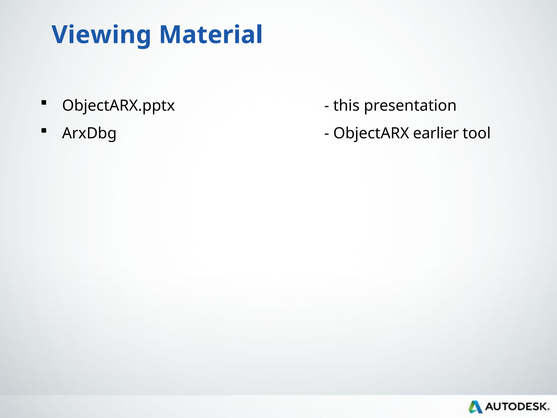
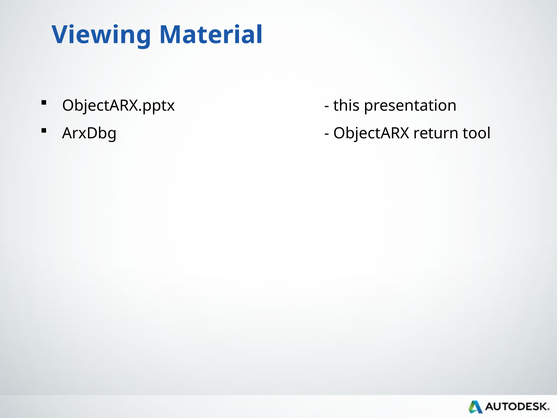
earlier: earlier -> return (436, 133)
